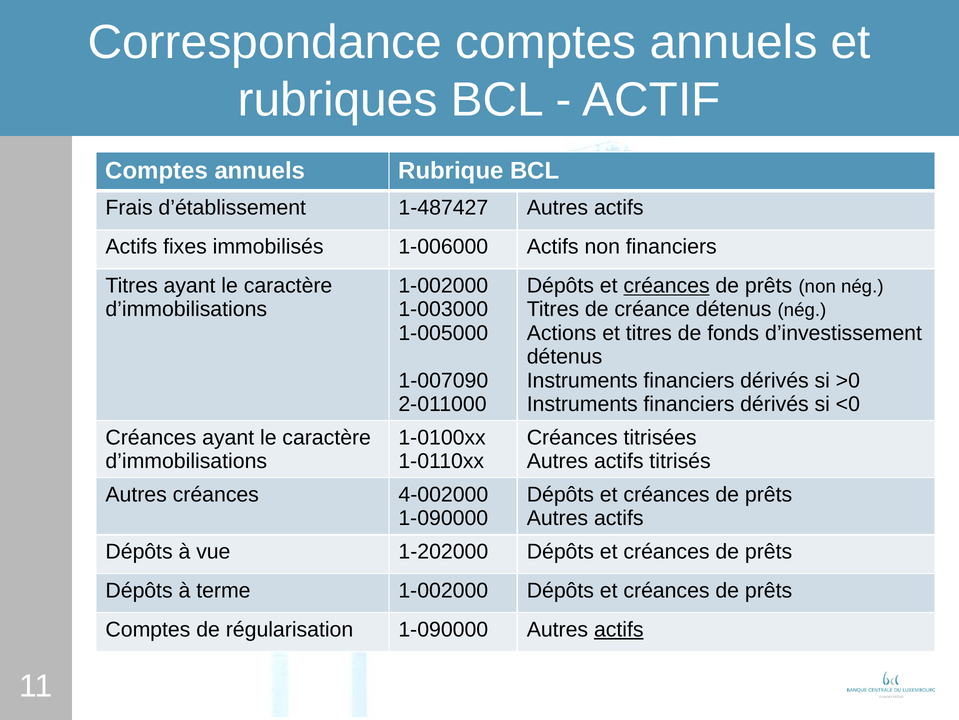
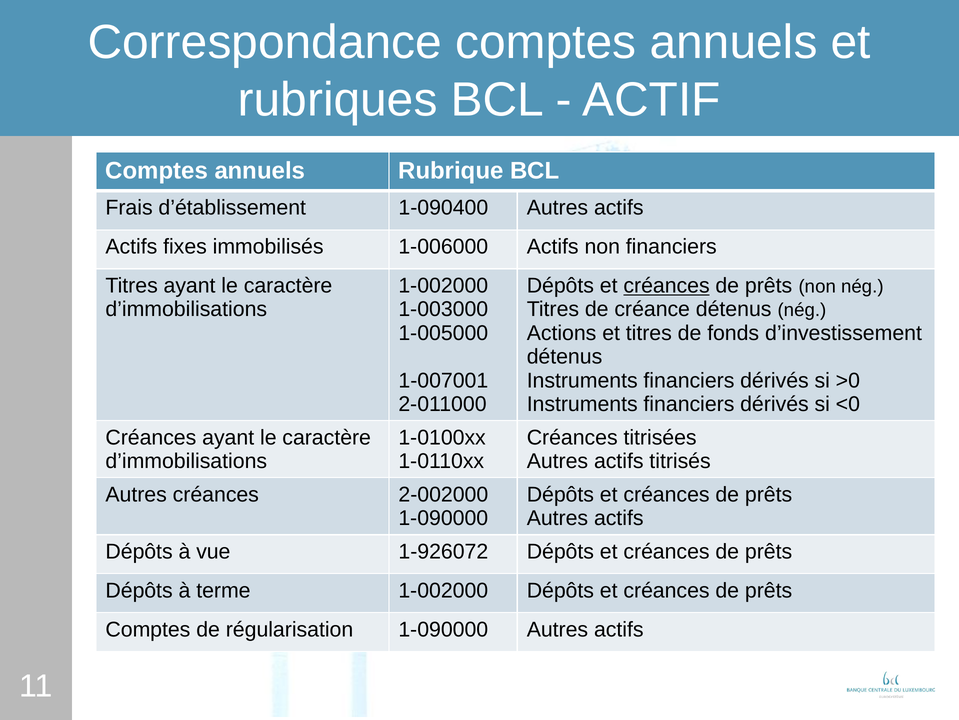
1-487427: 1-487427 -> 1-090400 (443, 208)
1-007090: 1-007090 -> 1-007001 (443, 380)
4-002000: 4-002000 -> 2-002000 (443, 494)
1-202000: 1-202000 -> 1-926072 (443, 551)
actifs underline: present -> none (619, 629)
